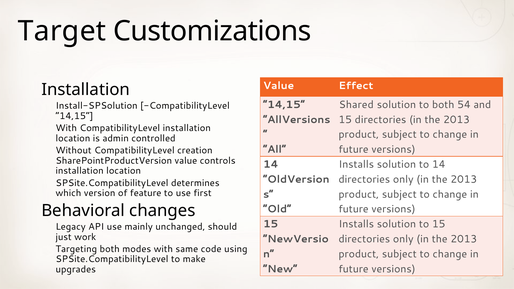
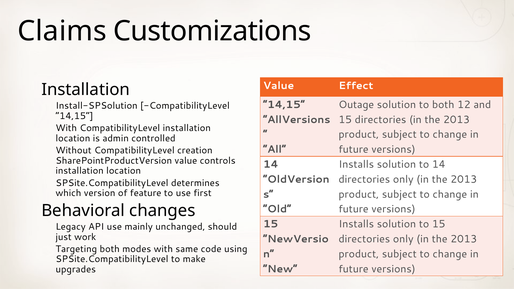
Target: Target -> Claims (62, 31)
Shared: Shared -> Outage (356, 105)
54: 54 -> 12 (464, 105)
